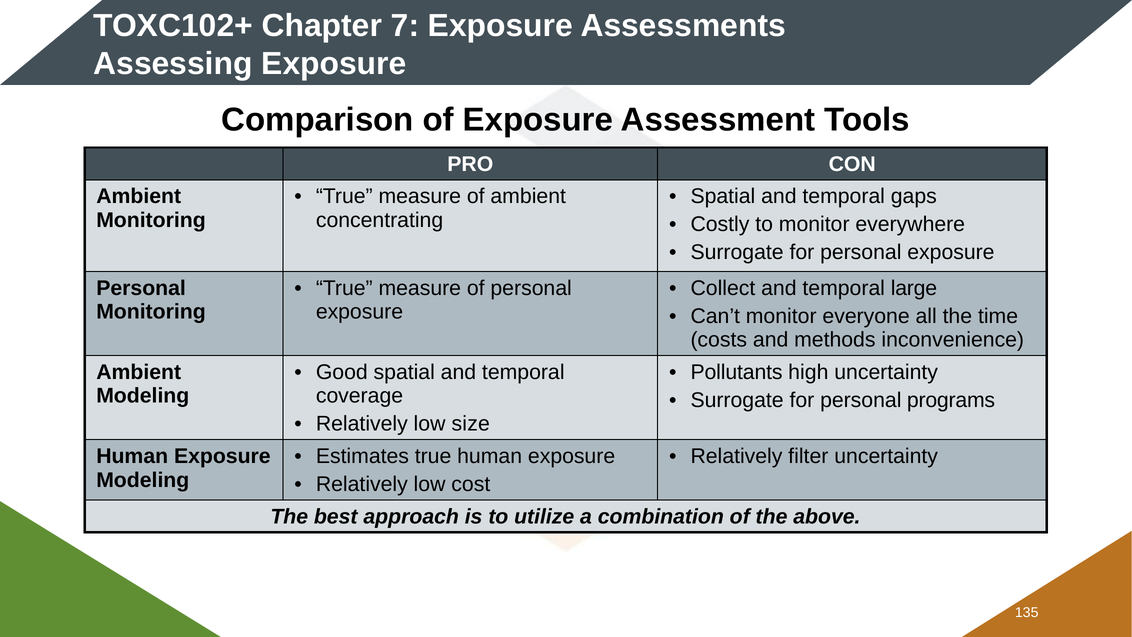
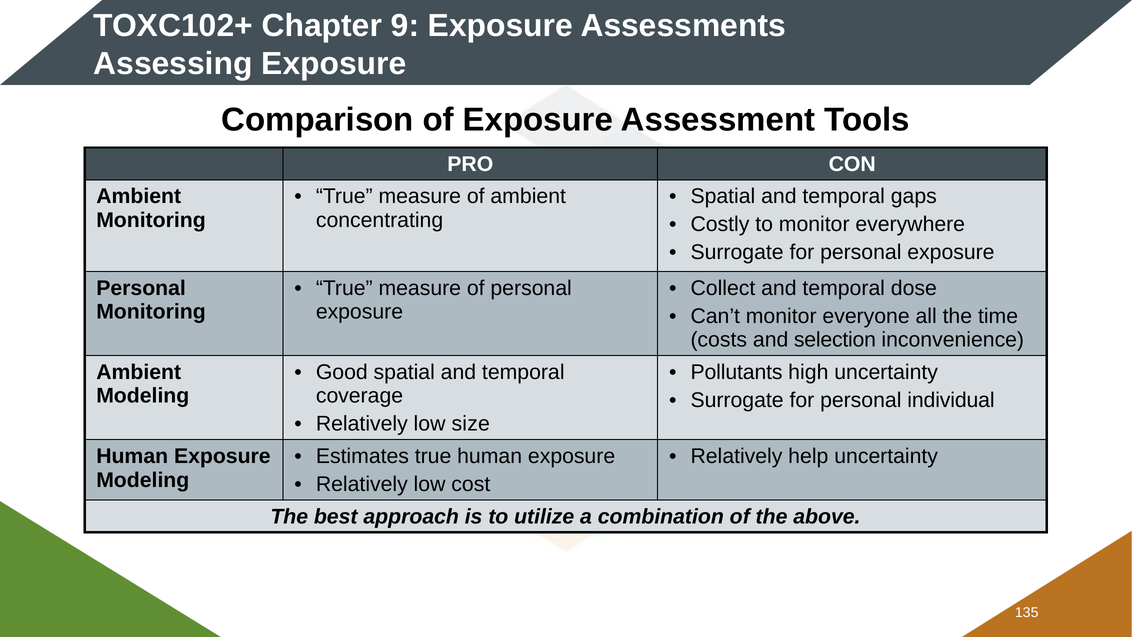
7: 7 -> 9 (405, 26)
large: large -> dose (914, 288)
methods: methods -> selection (835, 340)
programs: programs -> individual (951, 400)
filter: filter -> help (808, 456)
